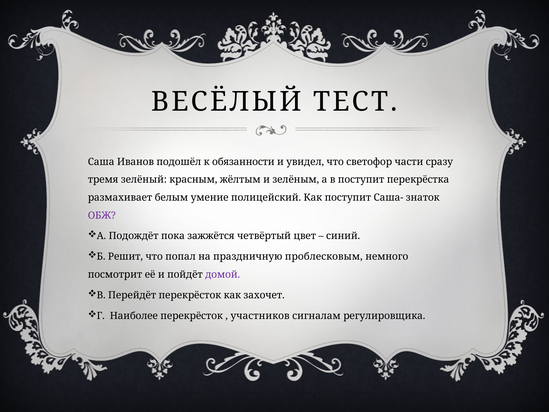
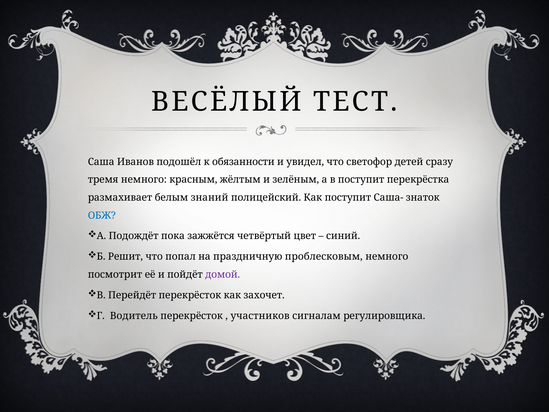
части: части -> детей (409, 162)
тремя зелёный: зелёный -> немного (144, 180)
умение: умение -> знаний (210, 197)
ОБЖ colour: purple -> blue (102, 215)
Наиболее: Наиболее -> Водитель (134, 316)
